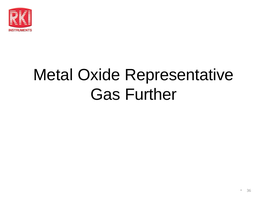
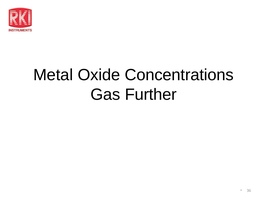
Representative: Representative -> Concentrations (179, 75)
